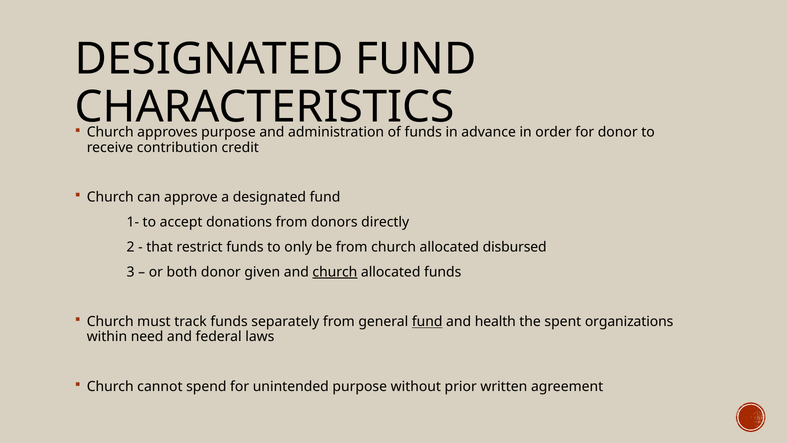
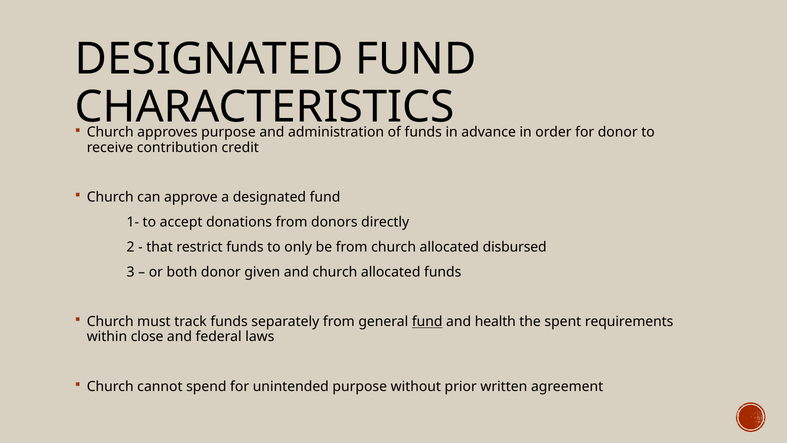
church underline: present -> none (335, 272)
organizations: organizations -> requirements (629, 322)
need: need -> close (147, 337)
